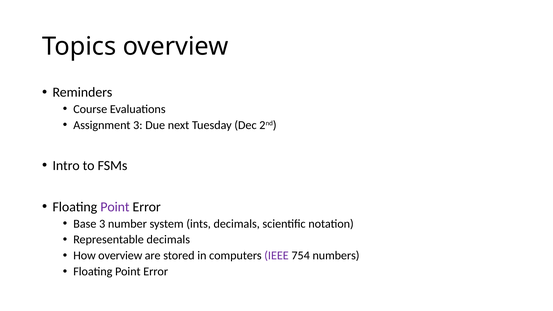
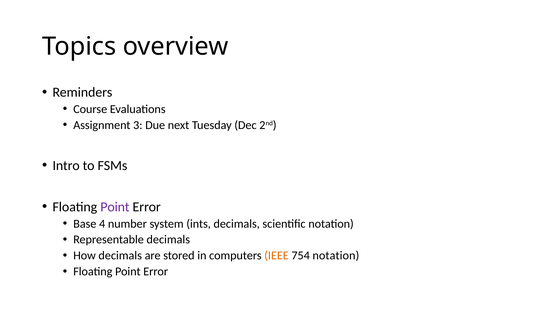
Base 3: 3 -> 4 (102, 224)
How overview: overview -> decimals (120, 256)
IEEE colour: purple -> orange (277, 256)
754 numbers: numbers -> notation (336, 256)
